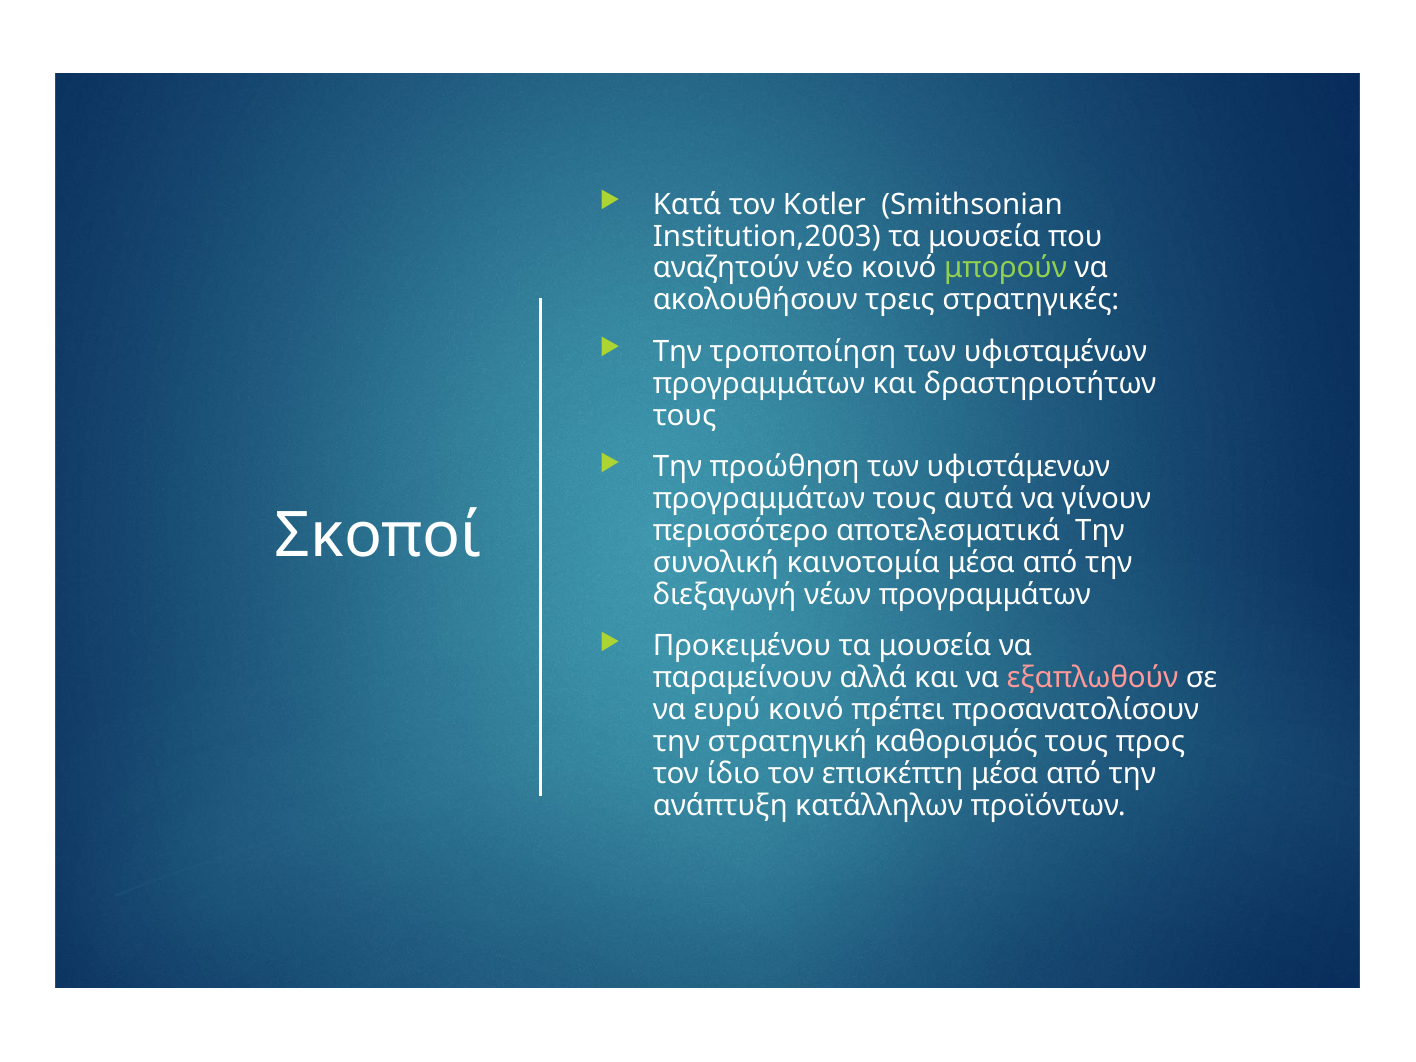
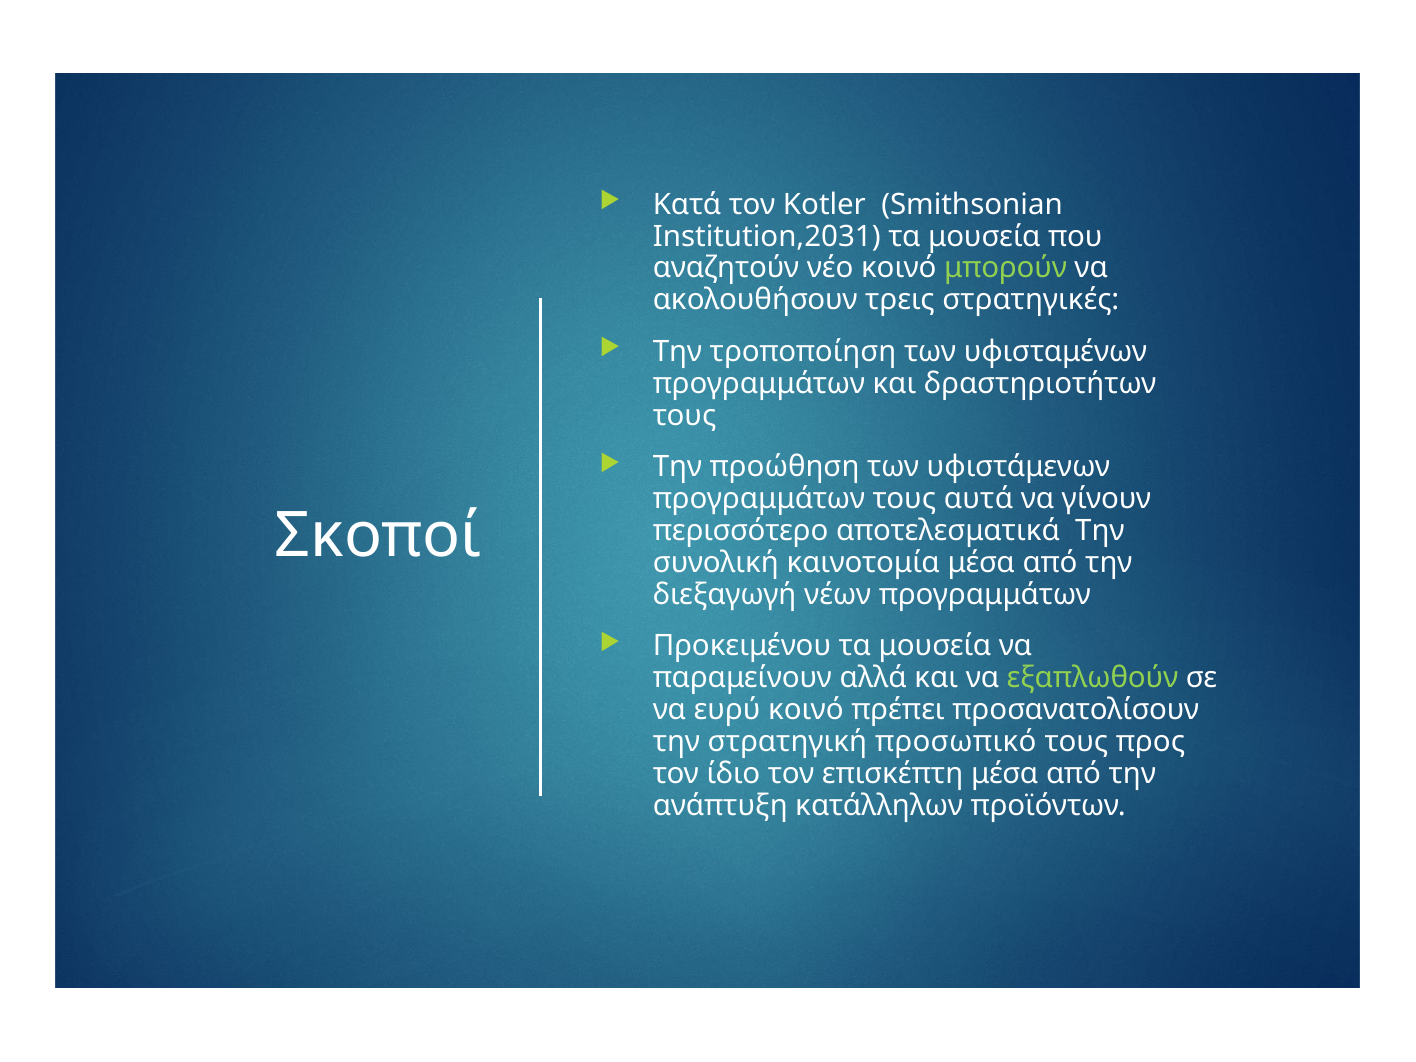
Institution,2003: Institution,2003 -> Institution,2031 (767, 236)
εξαπλωθούν colour: pink -> light green (1093, 678)
καθορισμός: καθορισμός -> προσωπικό (956, 742)
